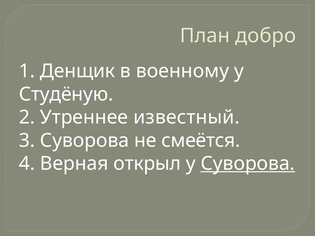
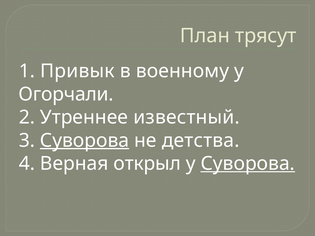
добро: добро -> трясут (266, 36)
Денщик: Денщик -> Привык (77, 71)
Студёную: Студёную -> Огорчали (66, 94)
Суворова underline: none -> present (85, 141)
смеётся: смеётся -> детства (201, 141)
